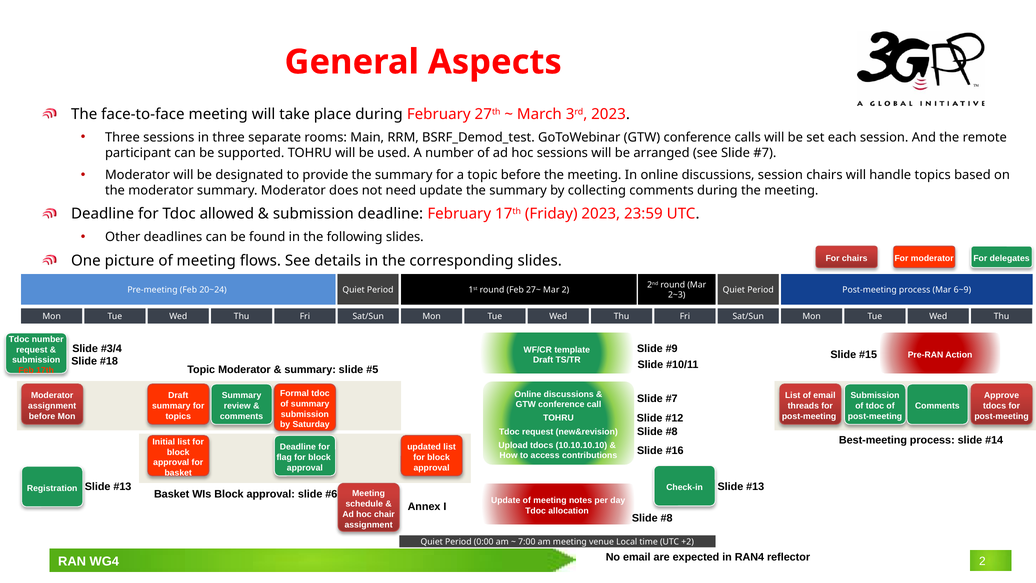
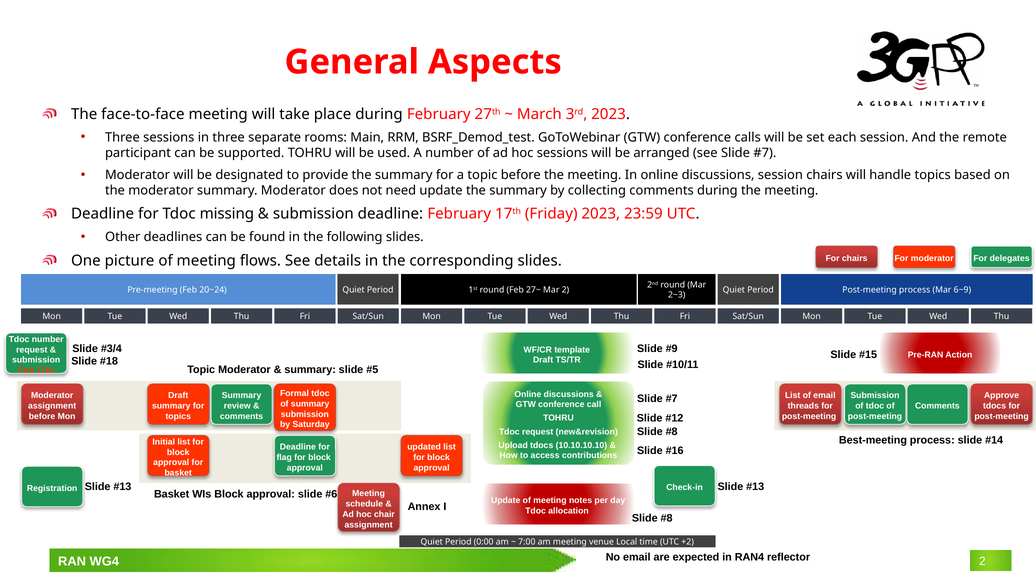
allowed: allowed -> missing (227, 214)
